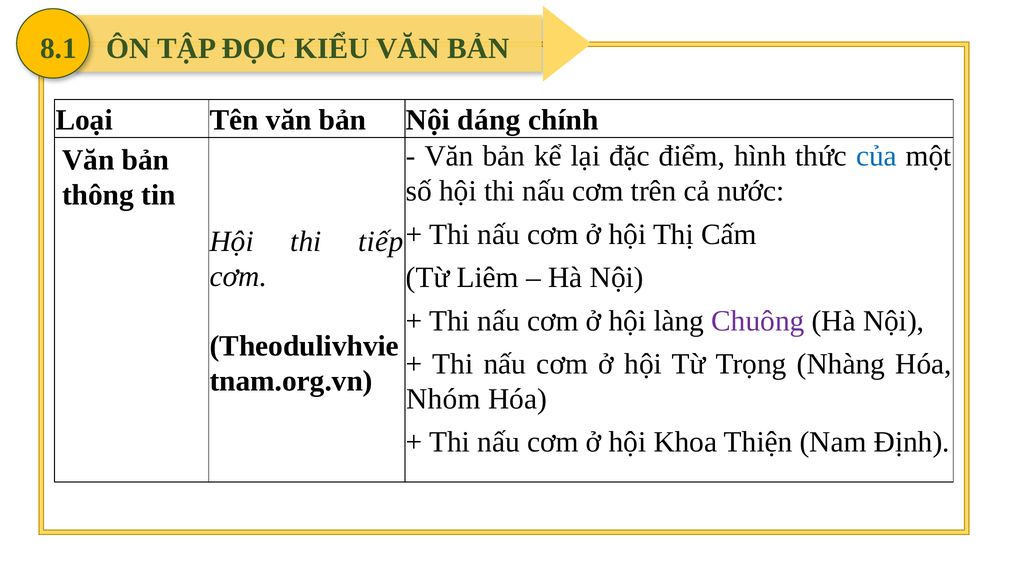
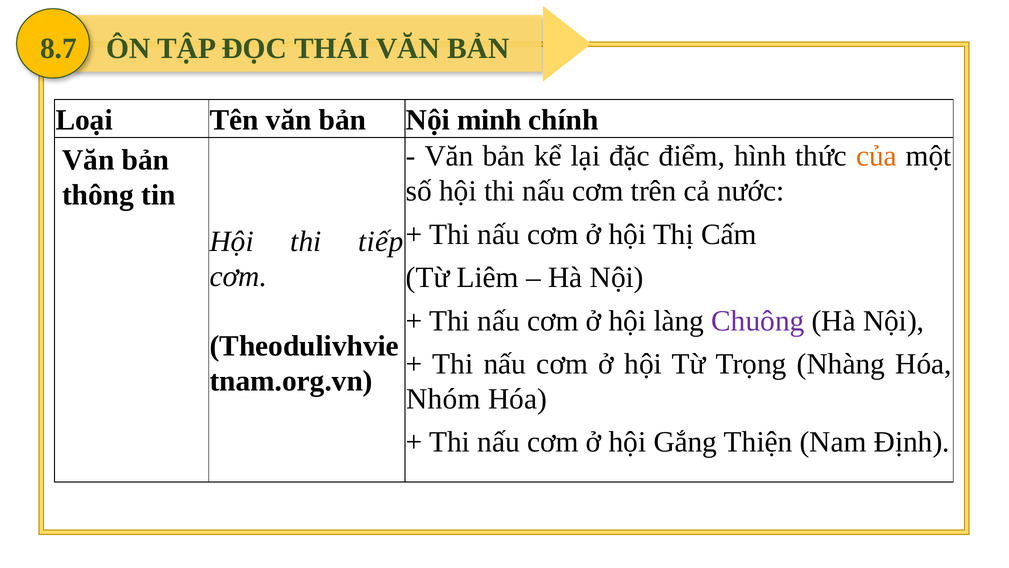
8.1: 8.1 -> 8.7 (59, 48)
KIỂU: KIỂU -> THÁI (332, 48)
dáng: dáng -> minh (489, 120)
của colour: blue -> orange (876, 156)
Khoa: Khoa -> Gắng (685, 442)
